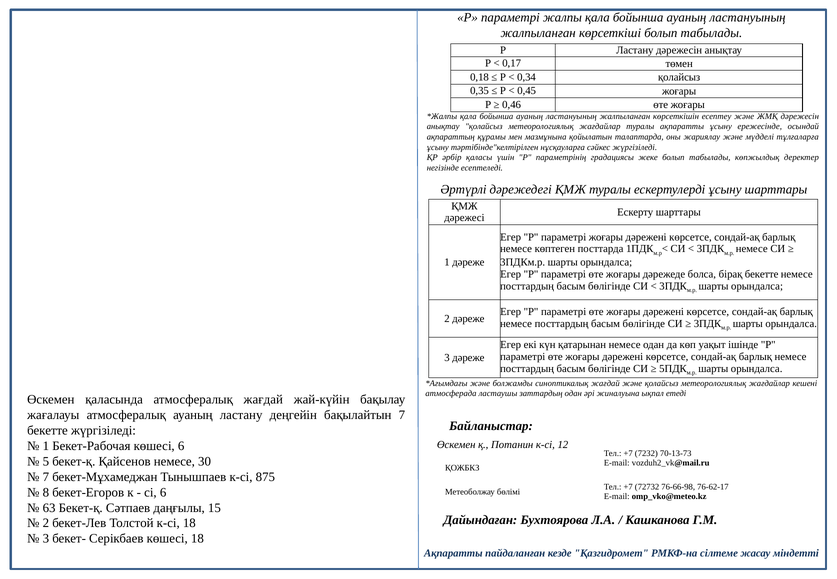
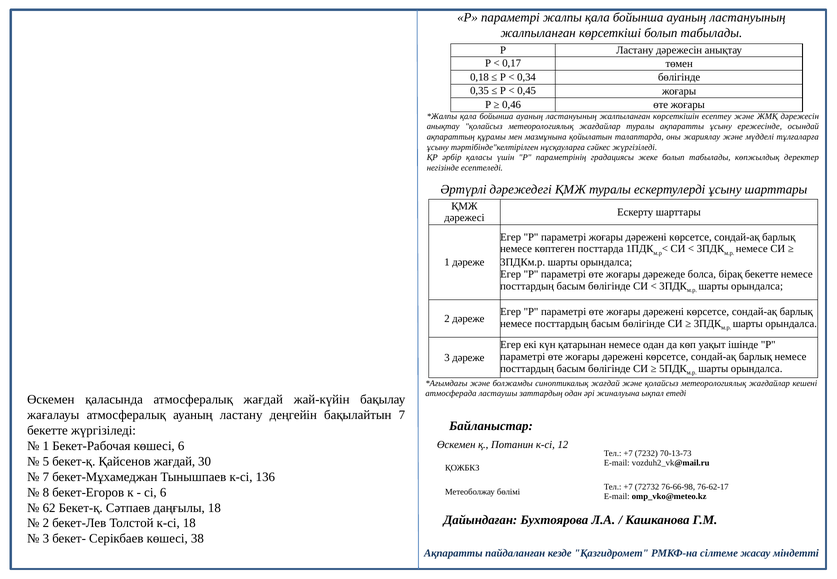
0,34 қолайсыз: қолайсыз -> бөлігінде (679, 77)
Қайсенов немесе: немесе -> жағдай (174, 462)
875: 875 -> 136 (265, 477)
63: 63 -> 62 (49, 508)
даңғылы 15: 15 -> 18 (214, 508)
көшесі 18: 18 -> 38 (197, 539)
